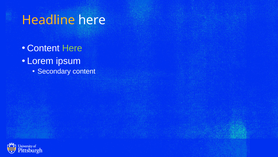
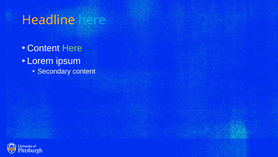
here colour: white -> light blue (92, 20)
